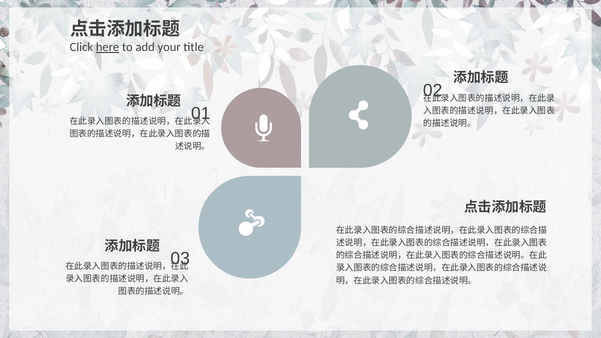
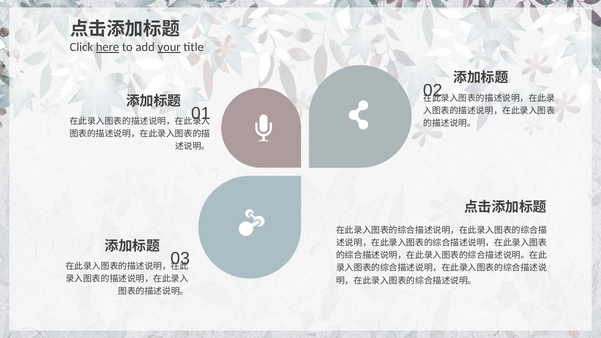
your underline: none -> present (169, 47)
